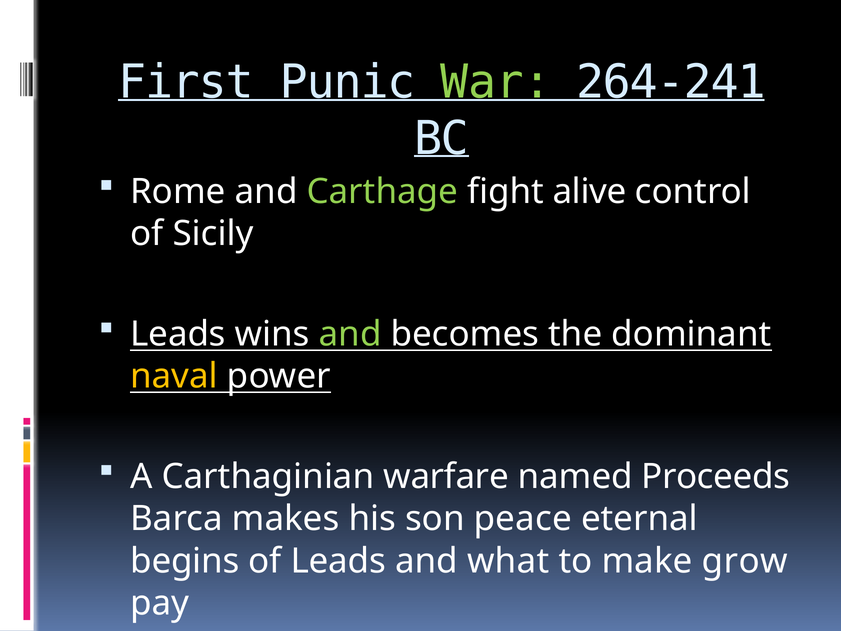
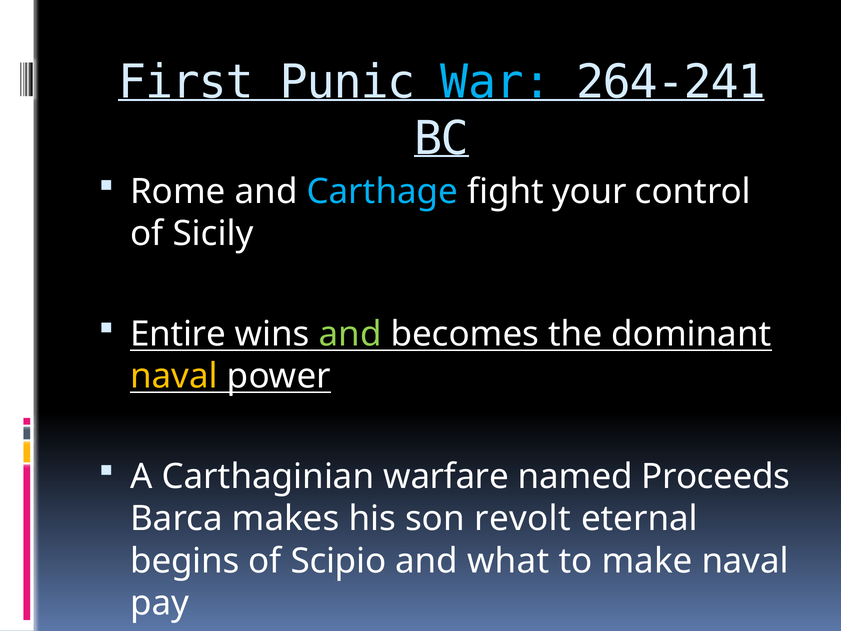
War colour: light green -> light blue (496, 83)
Carthage colour: light green -> light blue (382, 192)
alive: alive -> your (589, 192)
Leads: Leads -> Entire (178, 334)
peace: peace -> revolt (523, 519)
of Leads: Leads -> Scipio (338, 561)
make grow: grow -> naval (745, 561)
